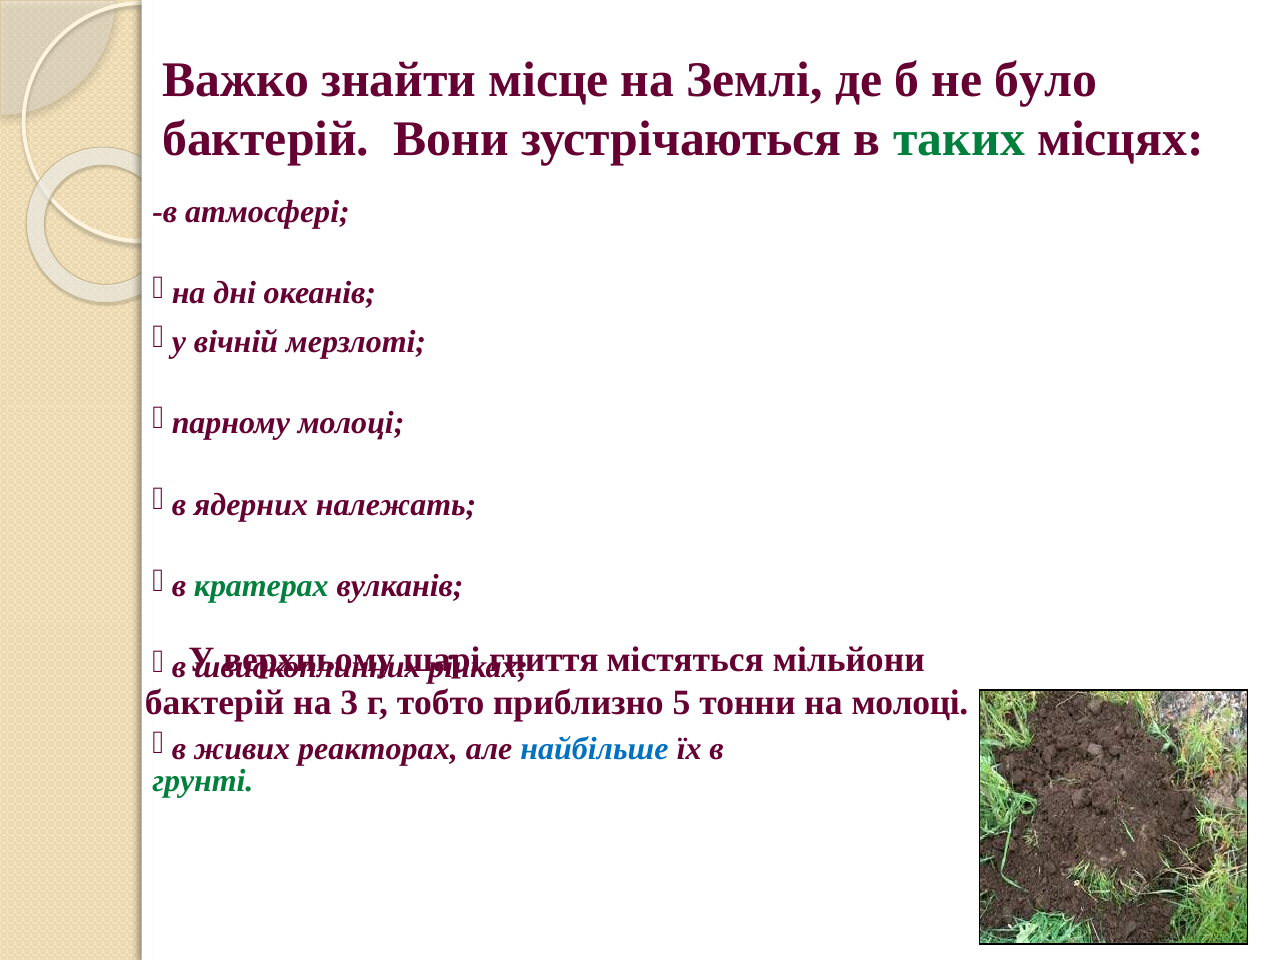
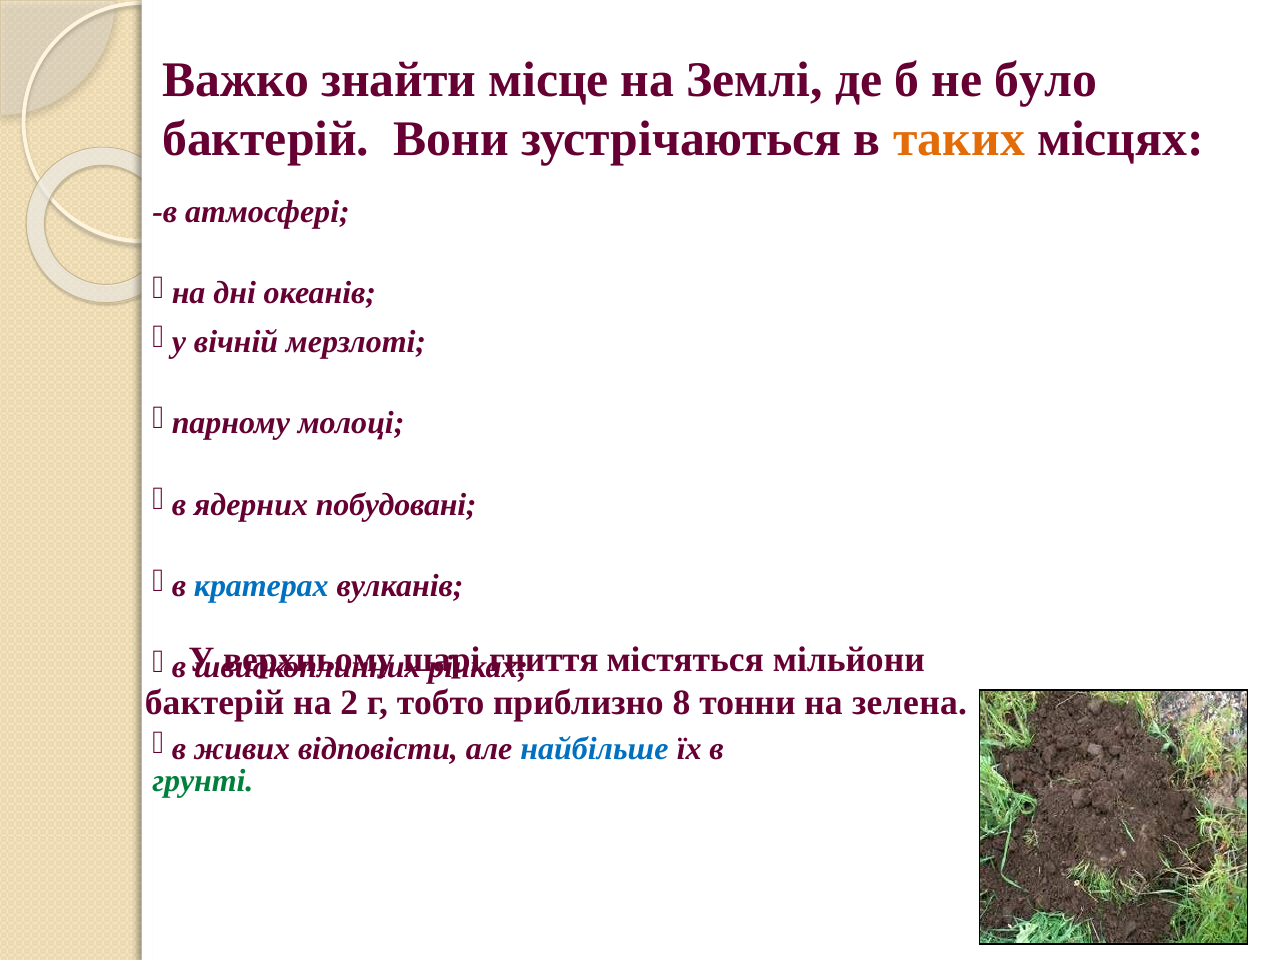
таких colour: green -> orange (959, 139)
належать: належать -> побудовані (396, 504)
кратерах colour: green -> blue (261, 585)
3: 3 -> 2 (349, 702)
5: 5 -> 8 (682, 702)
на молоці: молоці -> зелена (910, 702)
реакторах: реакторах -> відповісти (378, 748)
